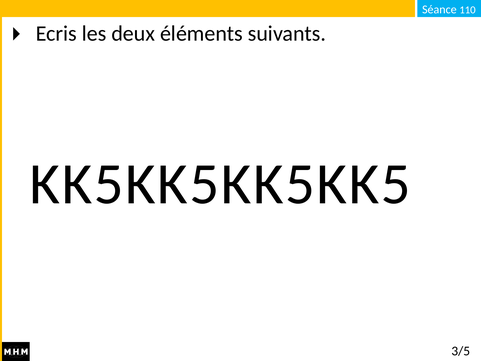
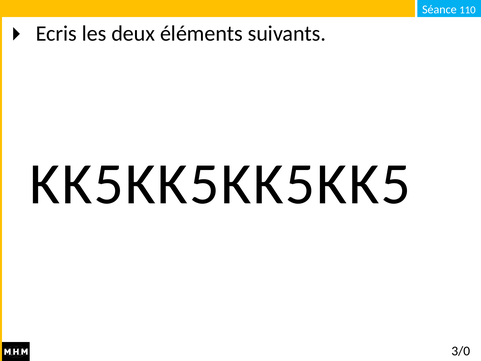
3/5: 3/5 -> 3/0 (461, 351)
